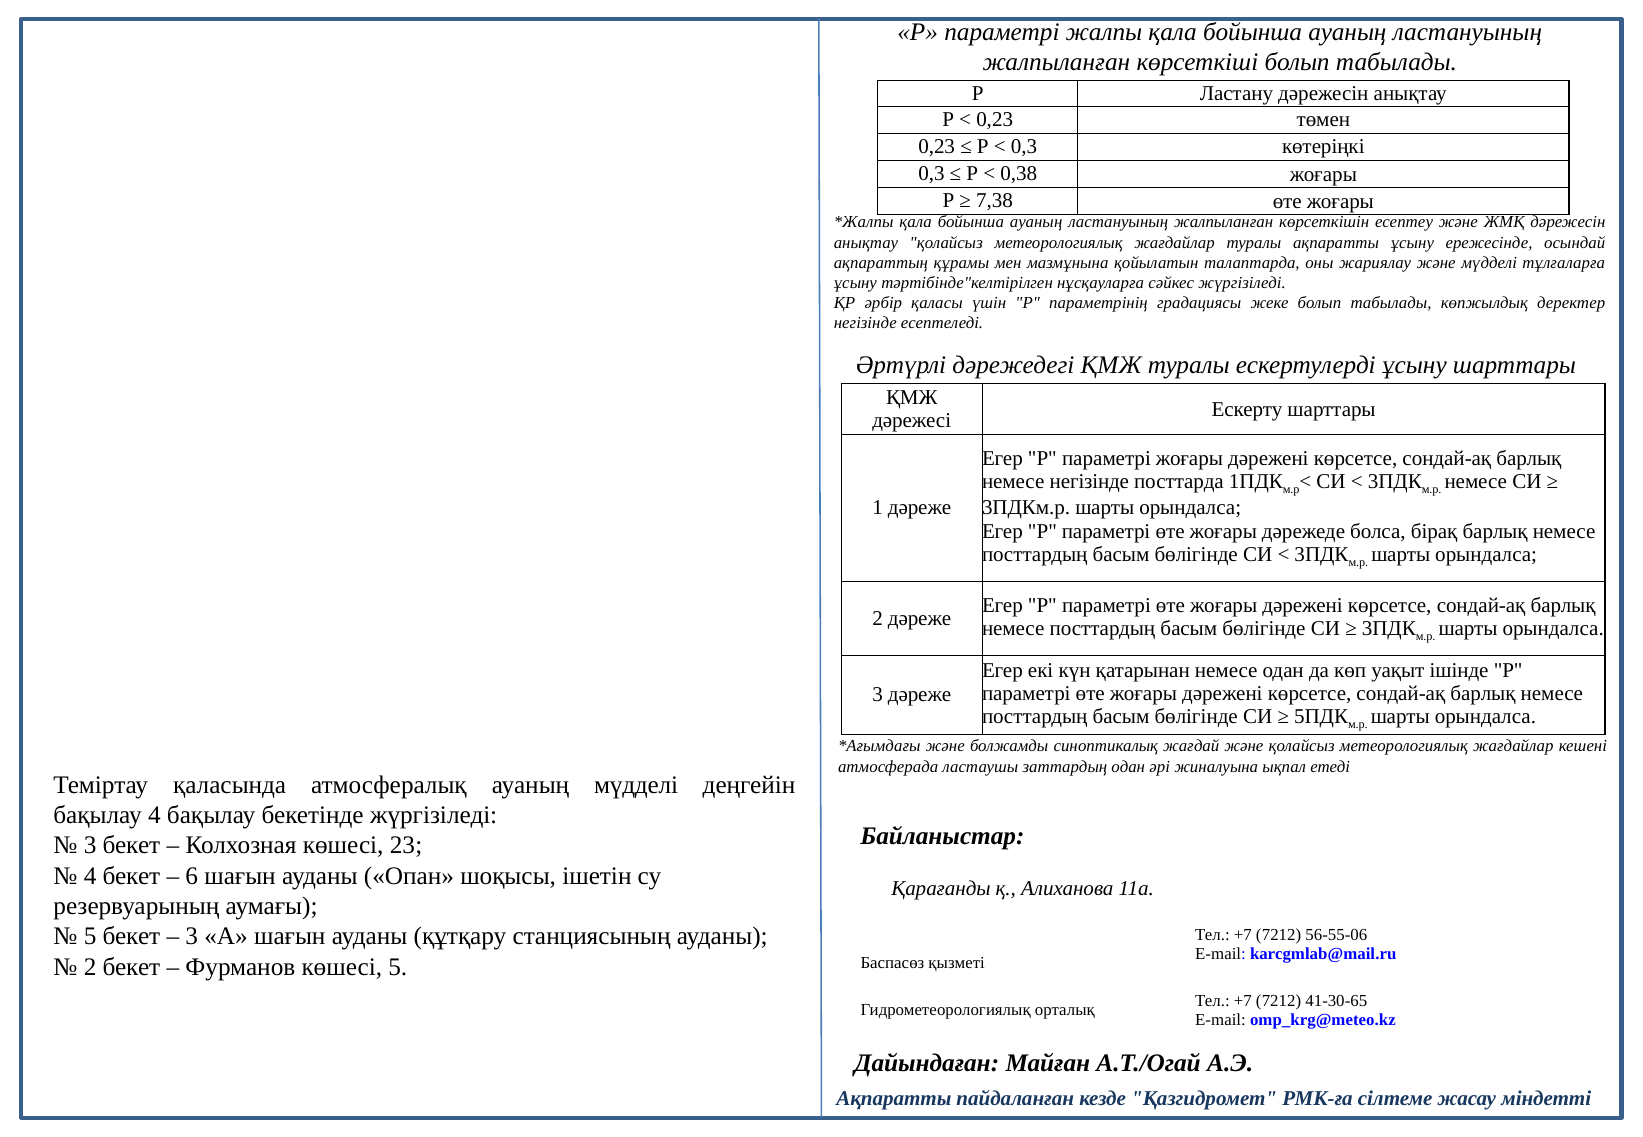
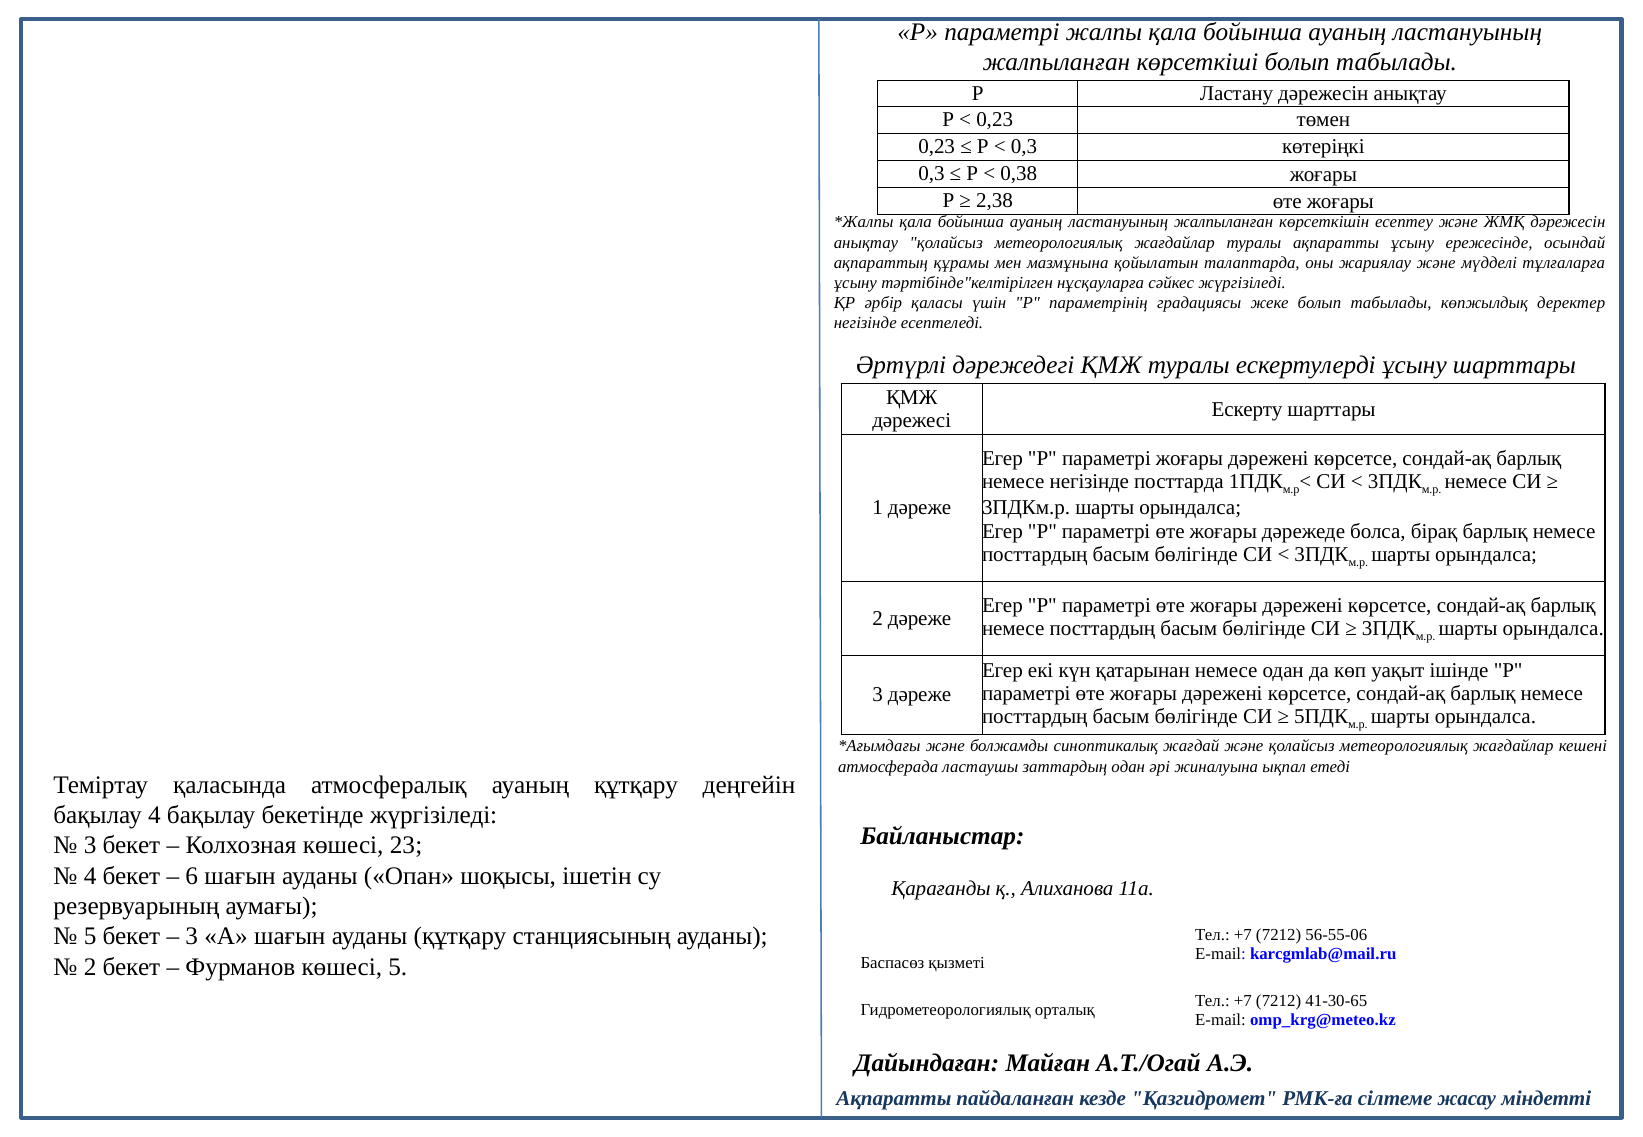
7,38: 7,38 -> 2,38 (995, 201)
ауаның мүдделі: мүдделі -> құтқару (636, 785)
